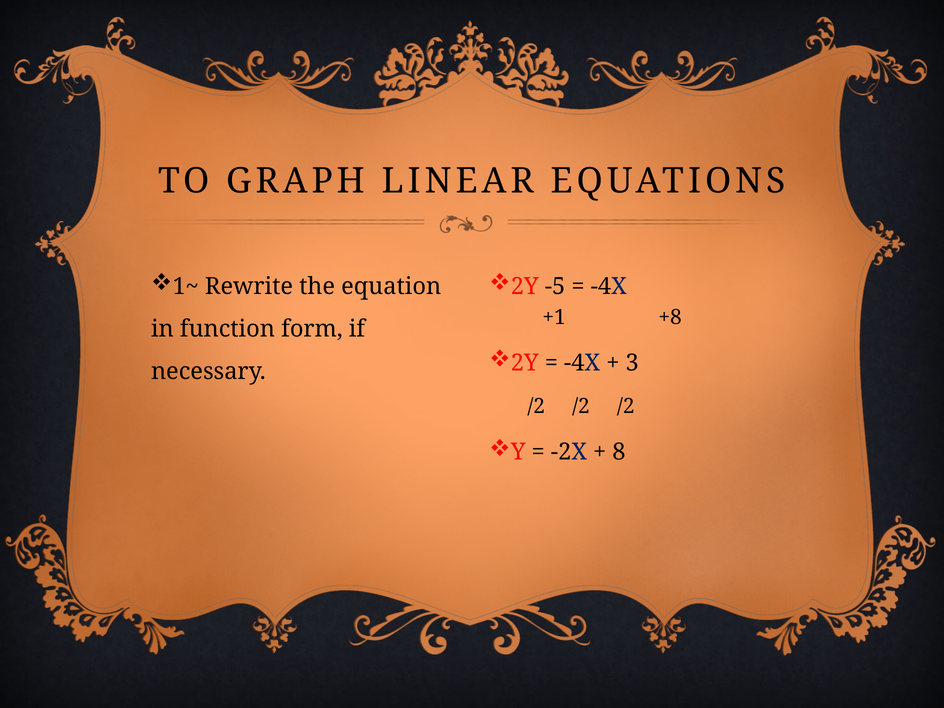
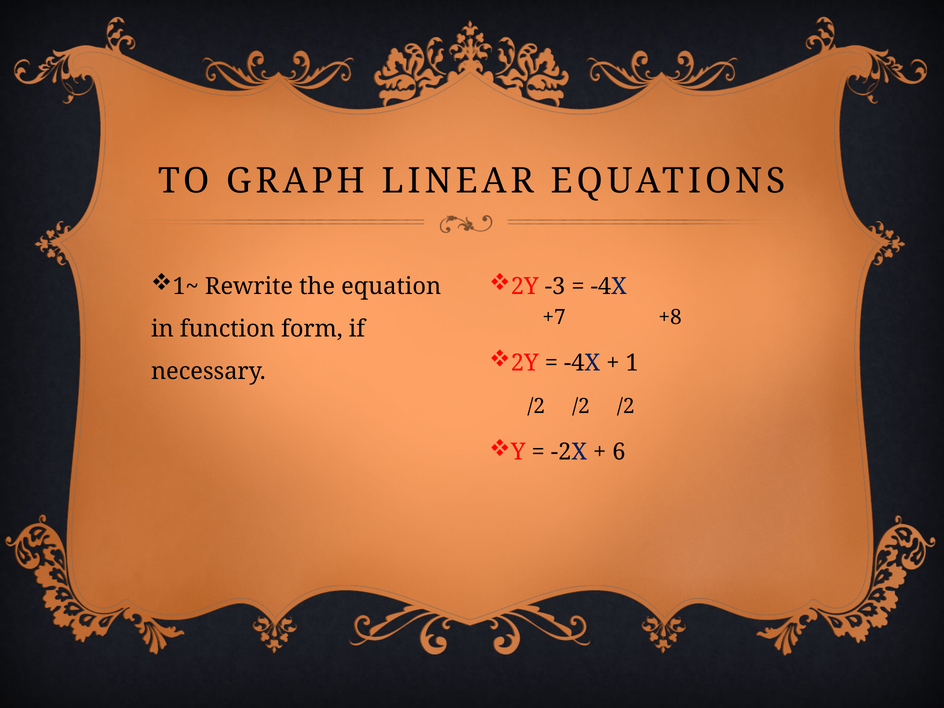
-5: -5 -> -3 (555, 286)
+1: +1 -> +7 (554, 317)
3: 3 -> 1 (632, 363)
8: 8 -> 6 (619, 452)
